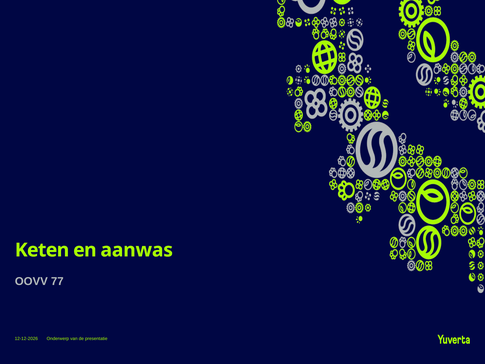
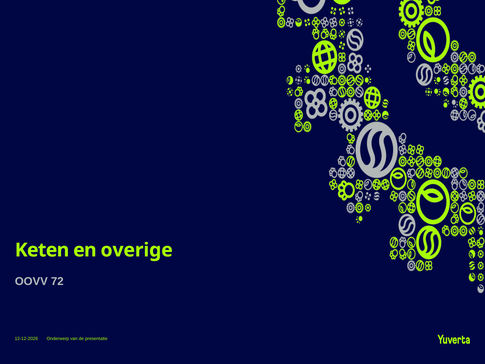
aanwas: aanwas -> overige (137, 250)
77: 77 -> 72 (57, 281)
